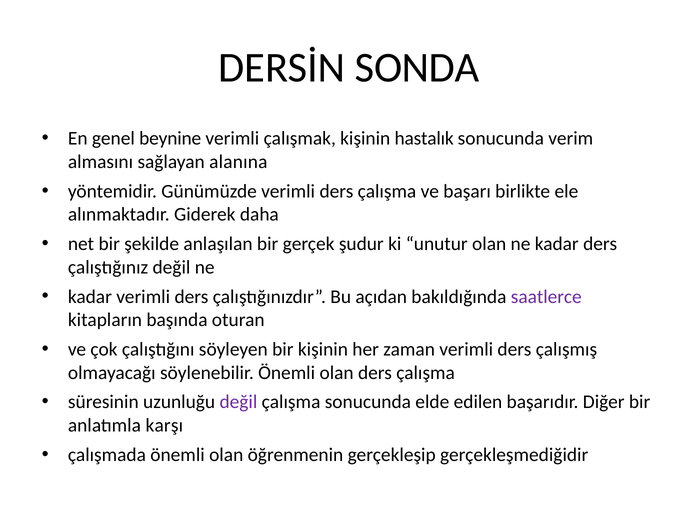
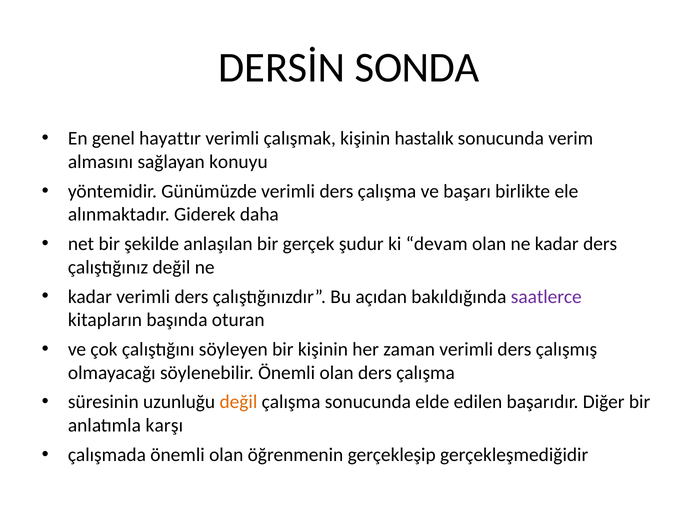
beynine: beynine -> hayattır (170, 138)
alanına: alanına -> konuyu (238, 162)
unutur: unutur -> devam (437, 244)
değil colour: purple -> orange (238, 402)
